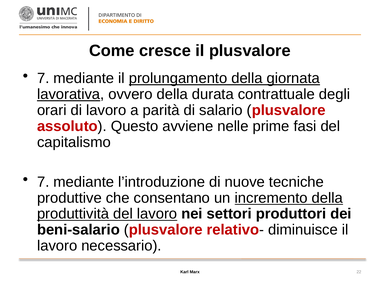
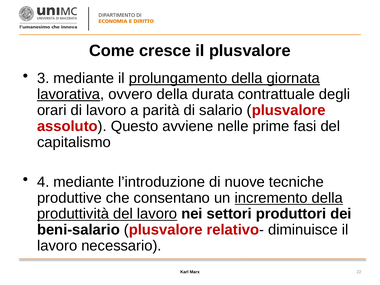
7: 7 -> 3 (43, 78)
7: 7 -> 4 (43, 182)
